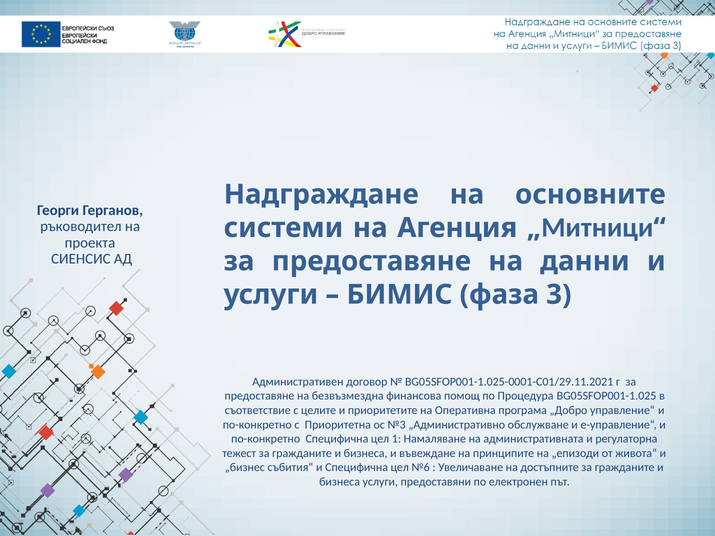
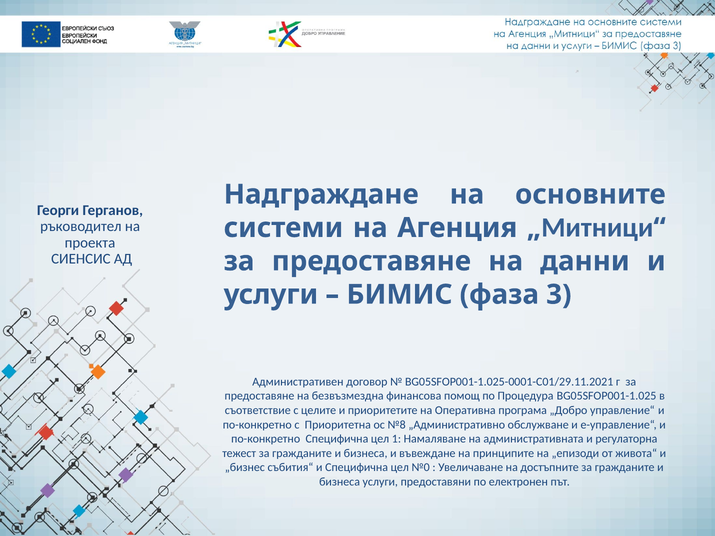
№3: №3 -> №8 (397, 425)
№6: №6 -> №0 (421, 468)
